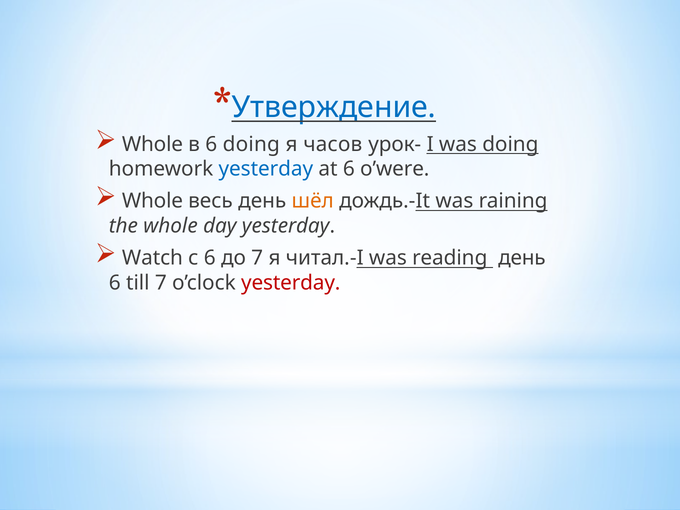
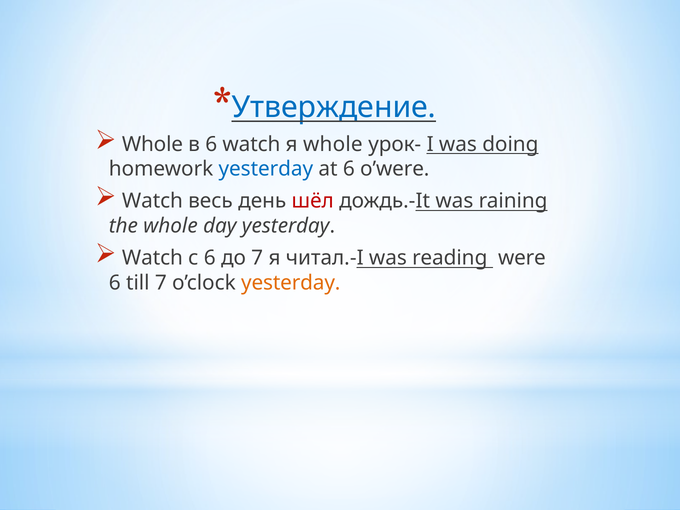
6 doing: doing -> watch (251, 144)
я часов: часов -> whole (333, 144)
Whole: Whole -> Watch (152, 201)
шёл colour: orange -> red (313, 201)
reading день: день -> were (522, 258)
yesterday colour: red -> orange (291, 283)
